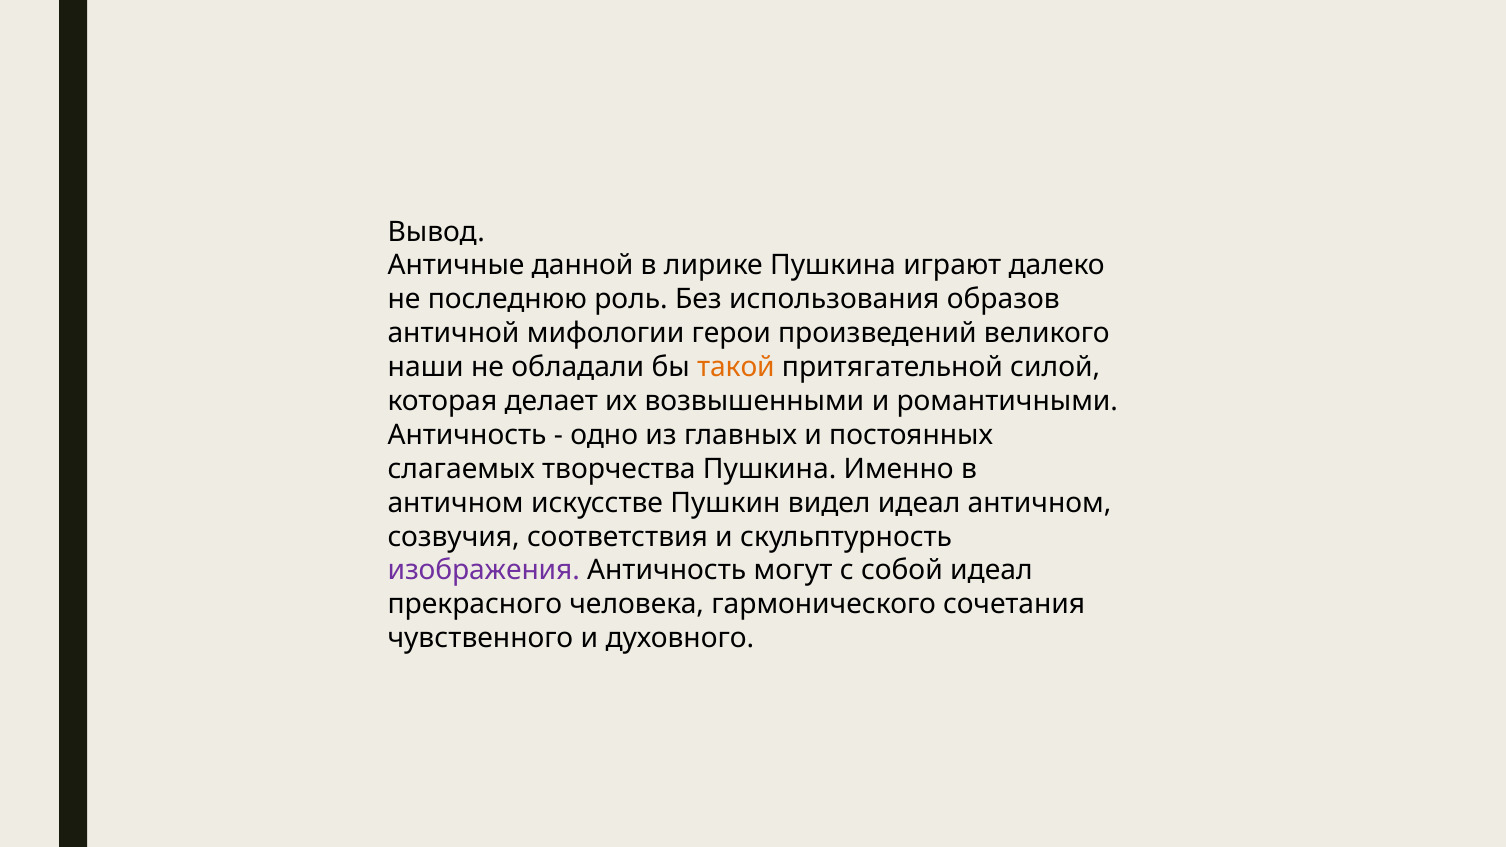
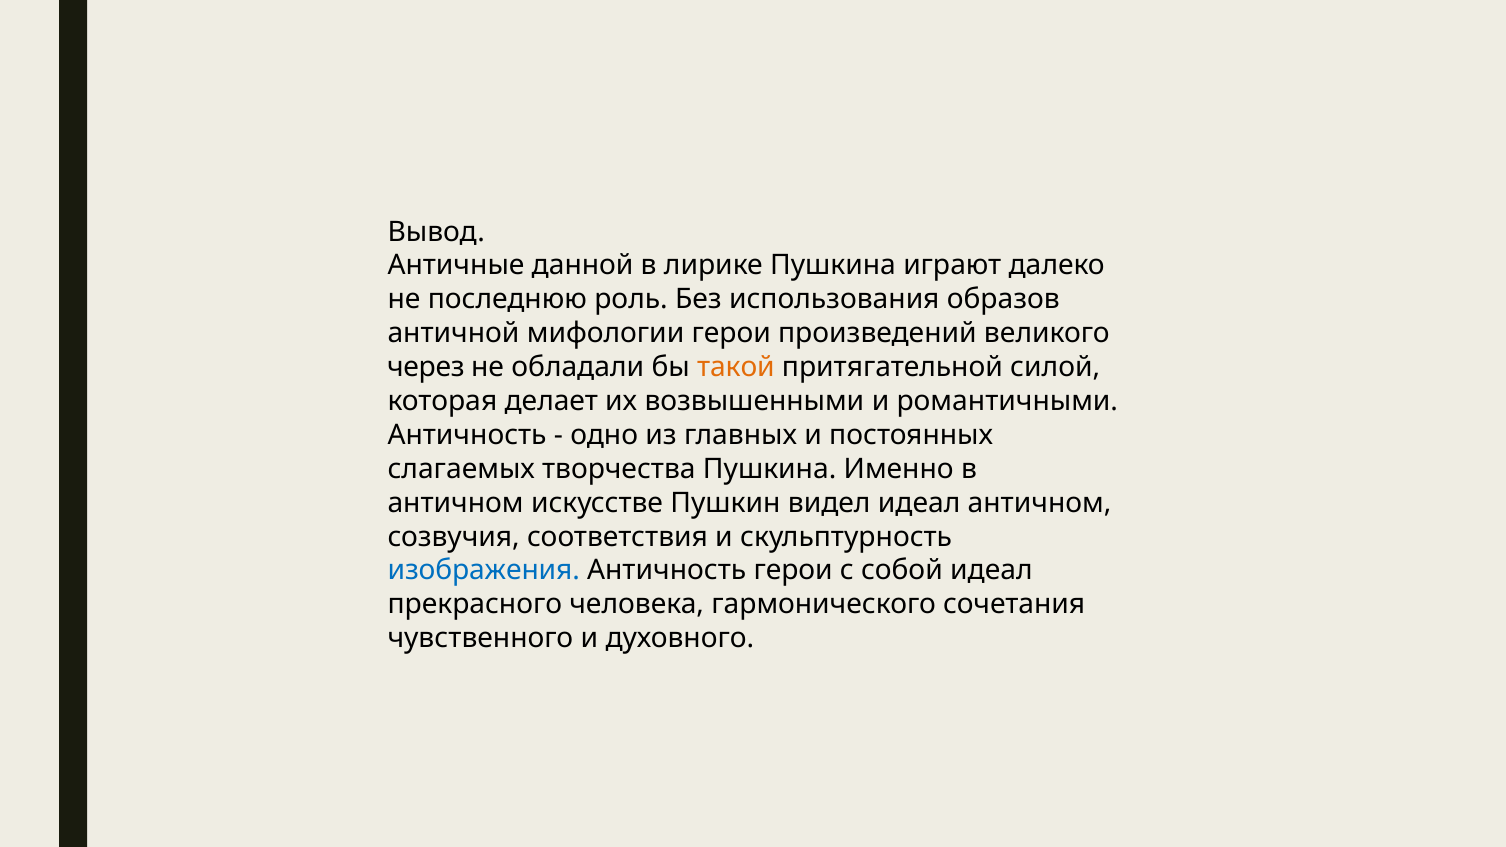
наши: наши -> через (426, 367)
изображения colour: purple -> blue (484, 571)
Античность могут: могут -> герои (793, 571)
